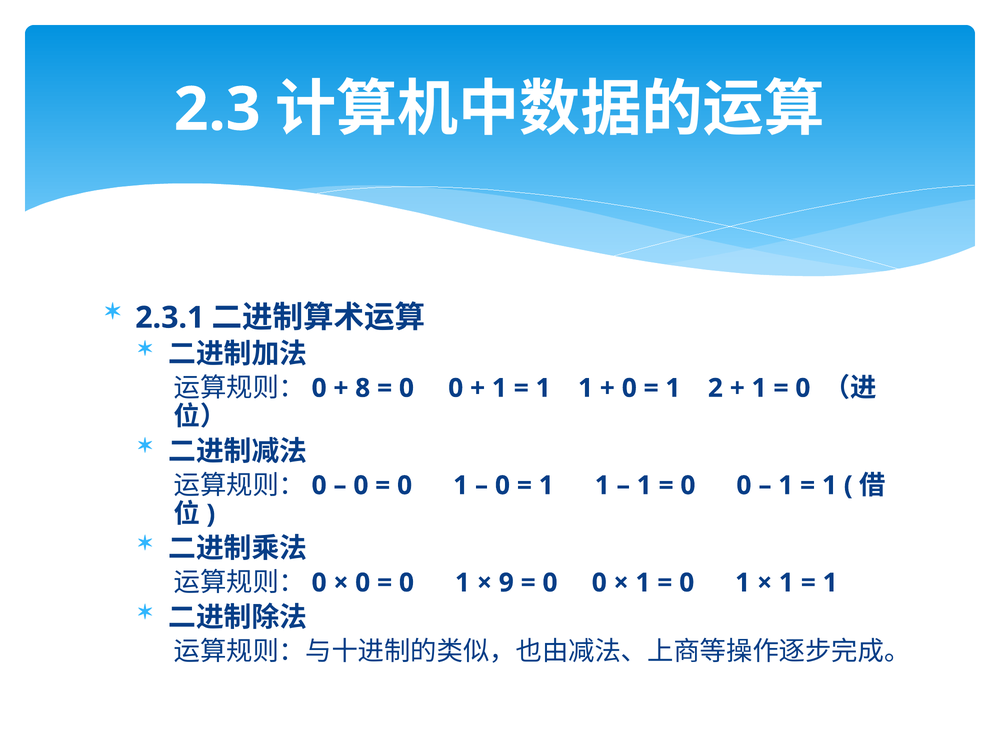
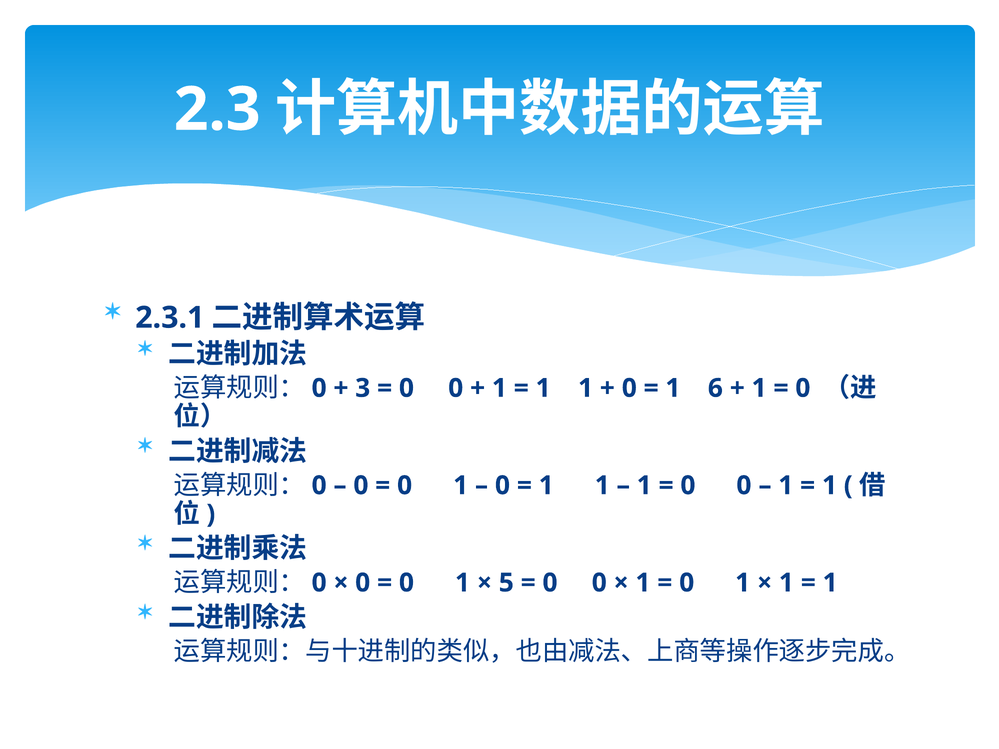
8: 8 -> 3 (363, 388)
2: 2 -> 6 (715, 388)
9: 9 -> 5 (506, 583)
